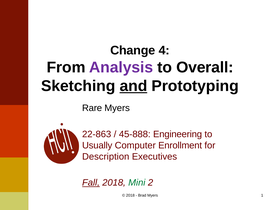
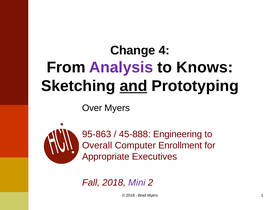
Overall: Overall -> Knows (205, 67)
Rare: Rare -> Over (92, 108)
22-863: 22-863 -> 95-863 (97, 134)
Usually: Usually -> Overall (97, 145)
Description: Description -> Appropriate (106, 157)
Fall underline: present -> none (91, 183)
Mini colour: green -> purple (137, 183)
